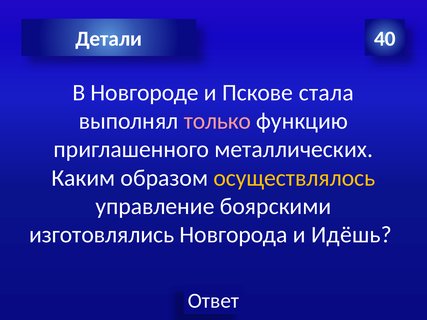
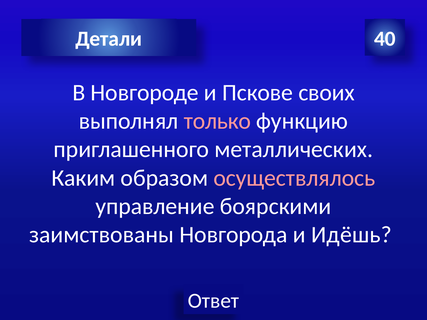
стала: стала -> своих (327, 93)
осуществлялось colour: yellow -> pink (294, 178)
изготовлялись: изготовлялись -> заимствованы (102, 235)
